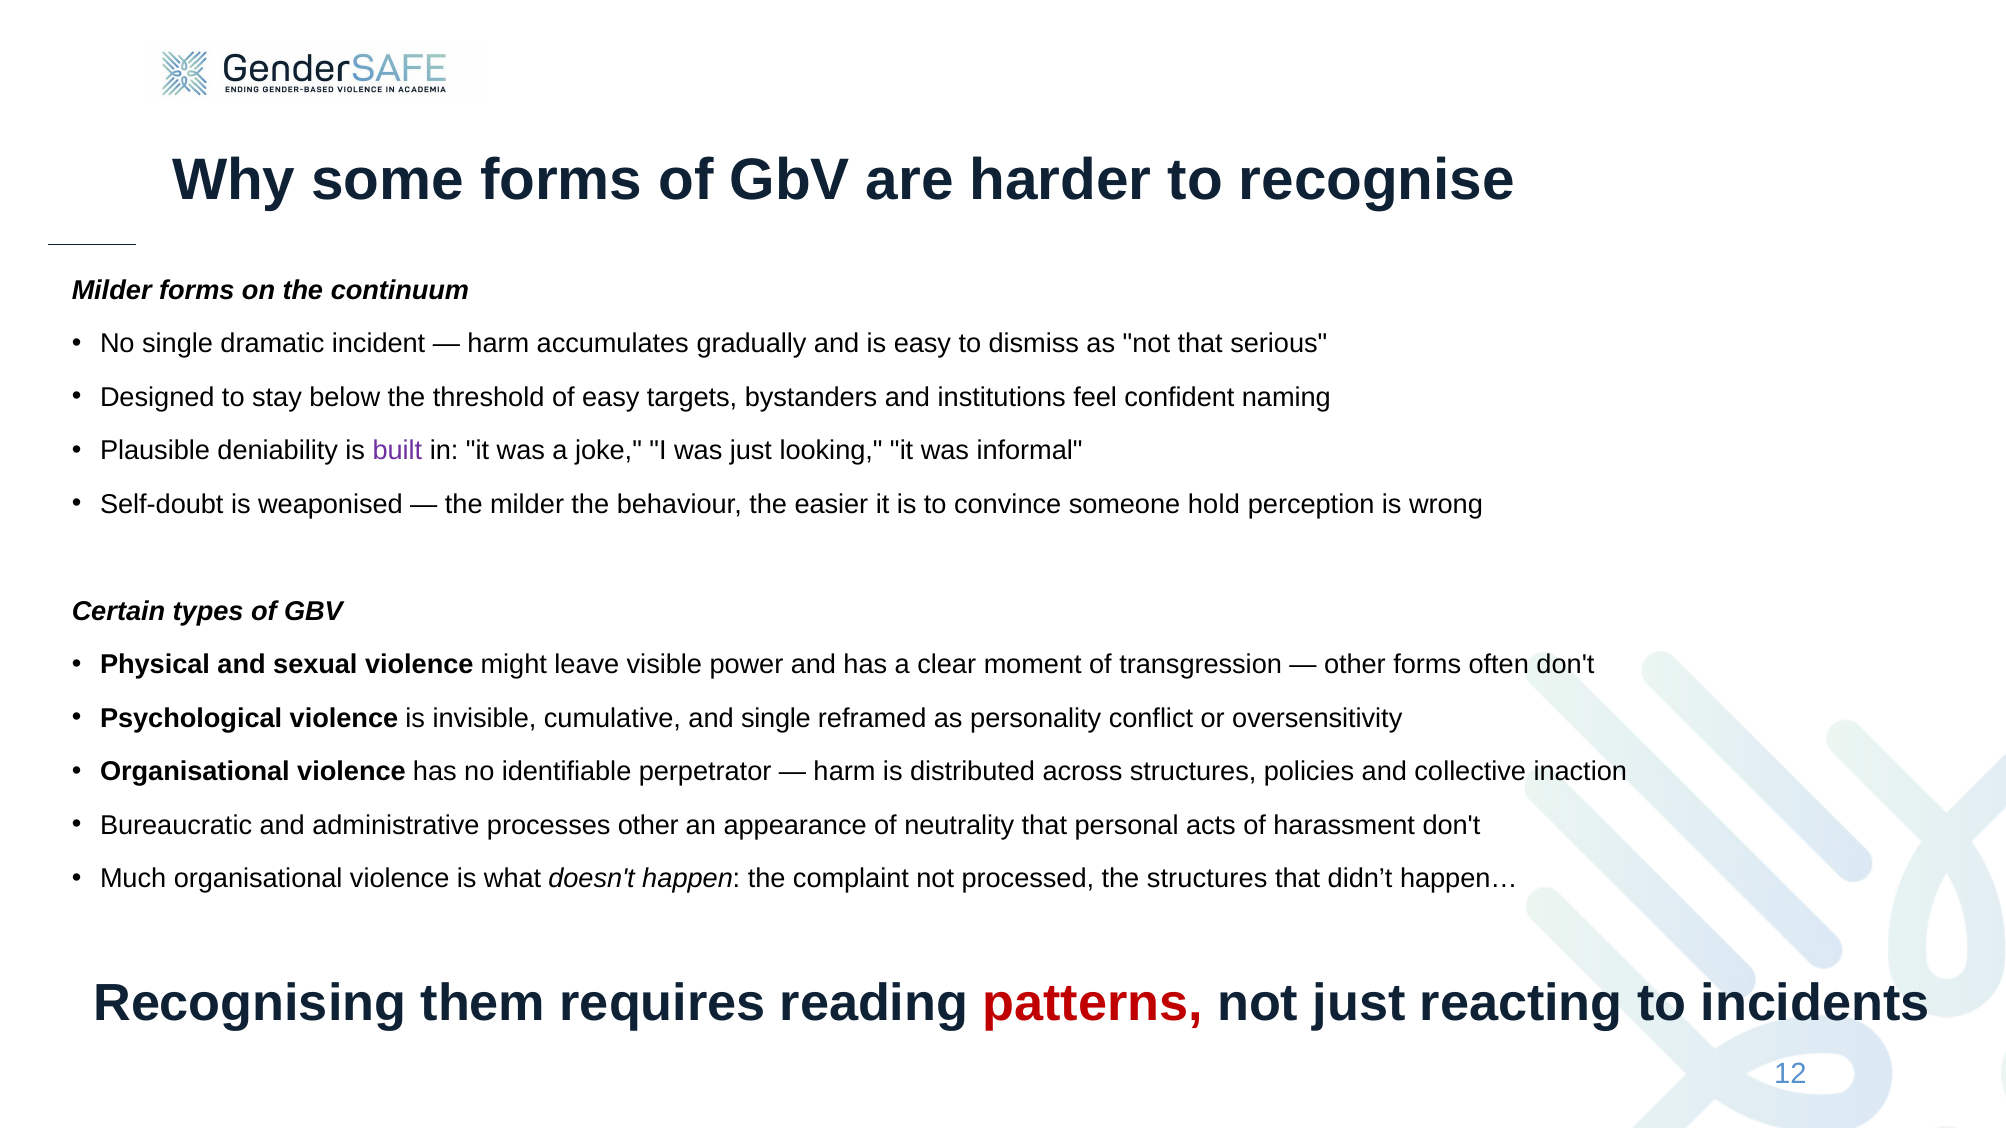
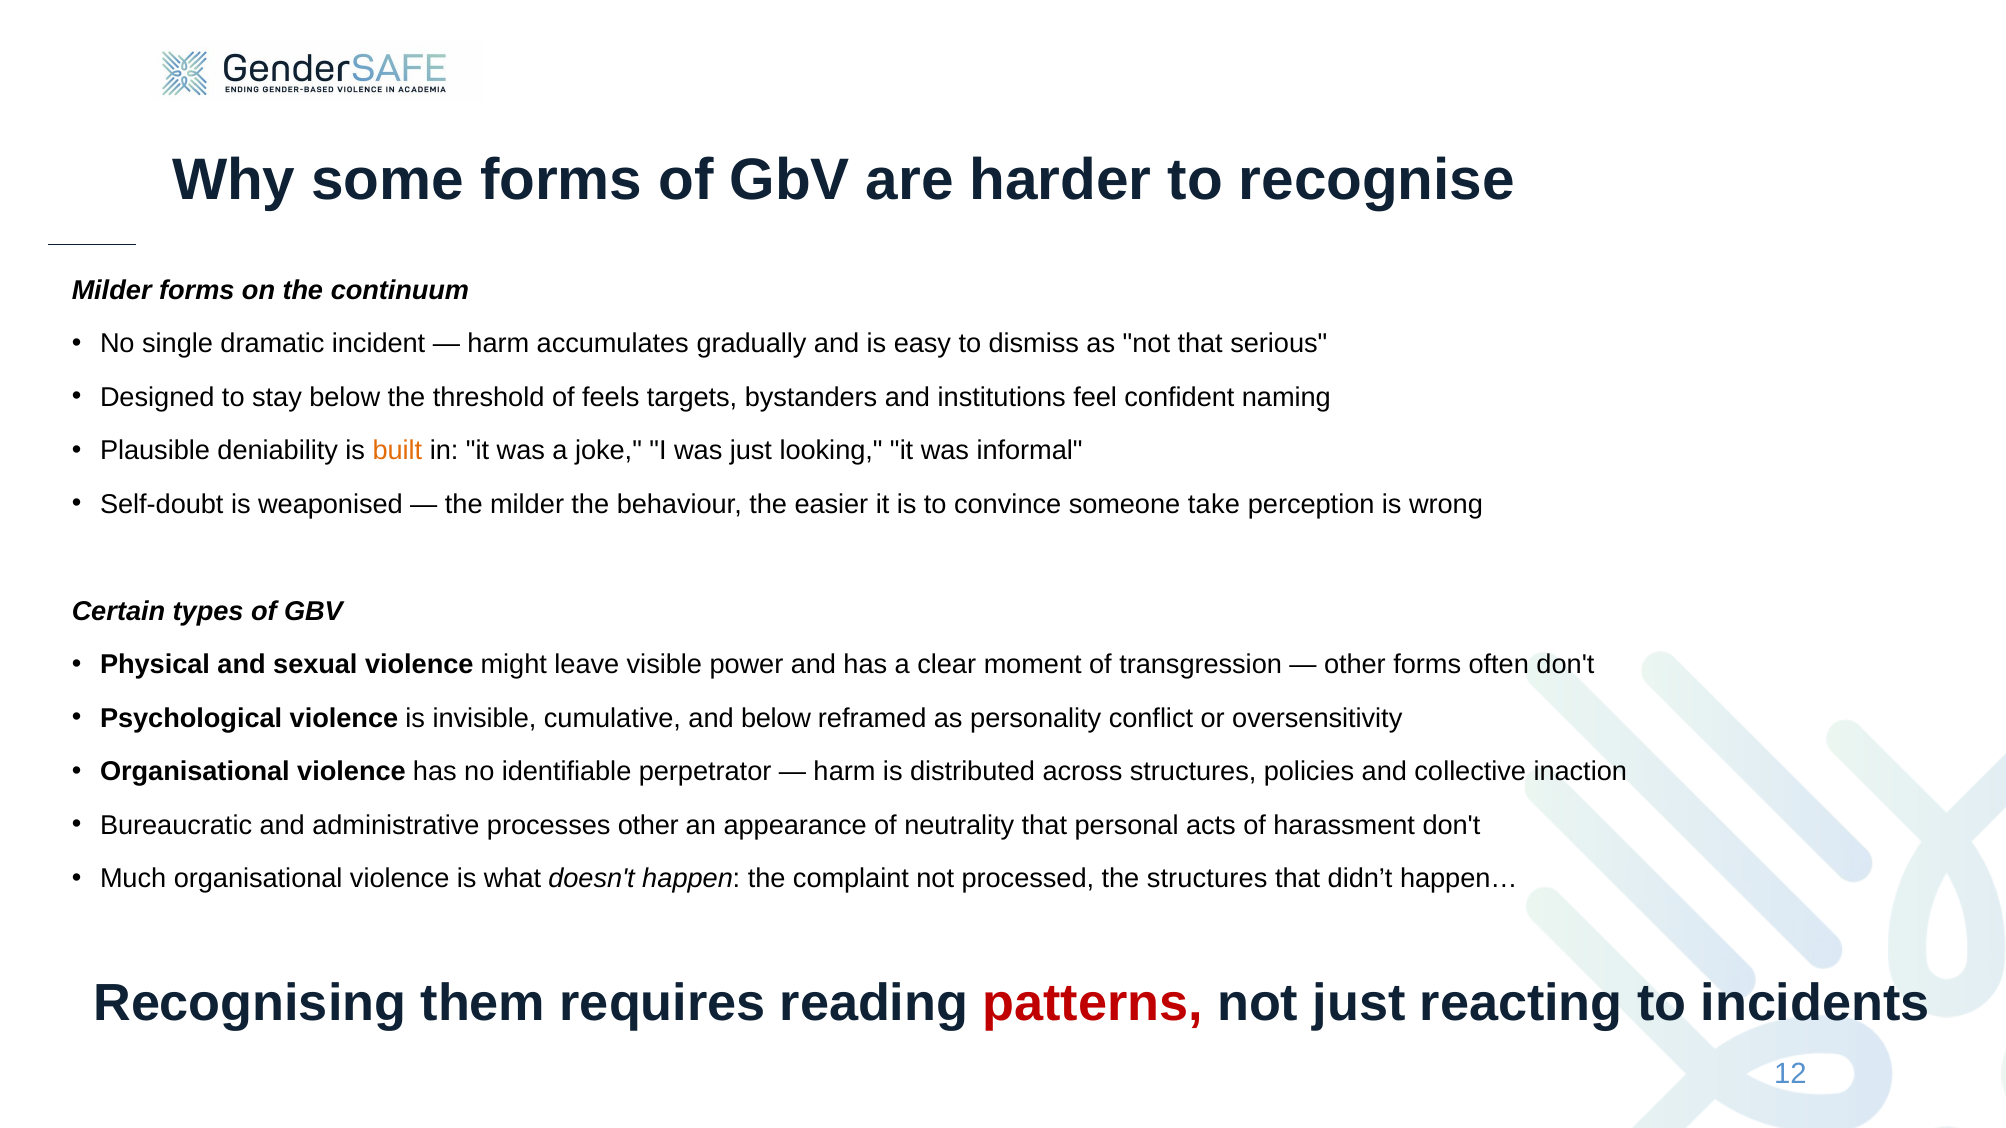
of easy: easy -> feels (611, 397)
built colour: purple -> orange (397, 451)
hold: hold -> take (1214, 504)
and single: single -> below (776, 719)
